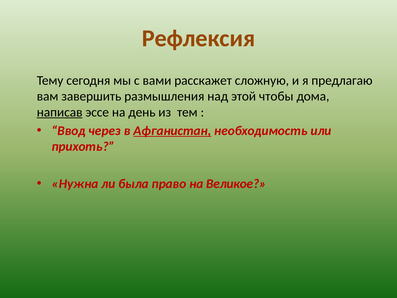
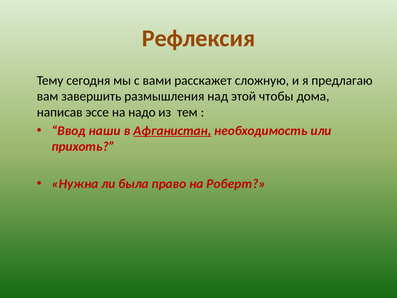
написав underline: present -> none (60, 112)
день: день -> надо (142, 112)
через: через -> наши (105, 131)
Великое: Великое -> Роберт (236, 184)
